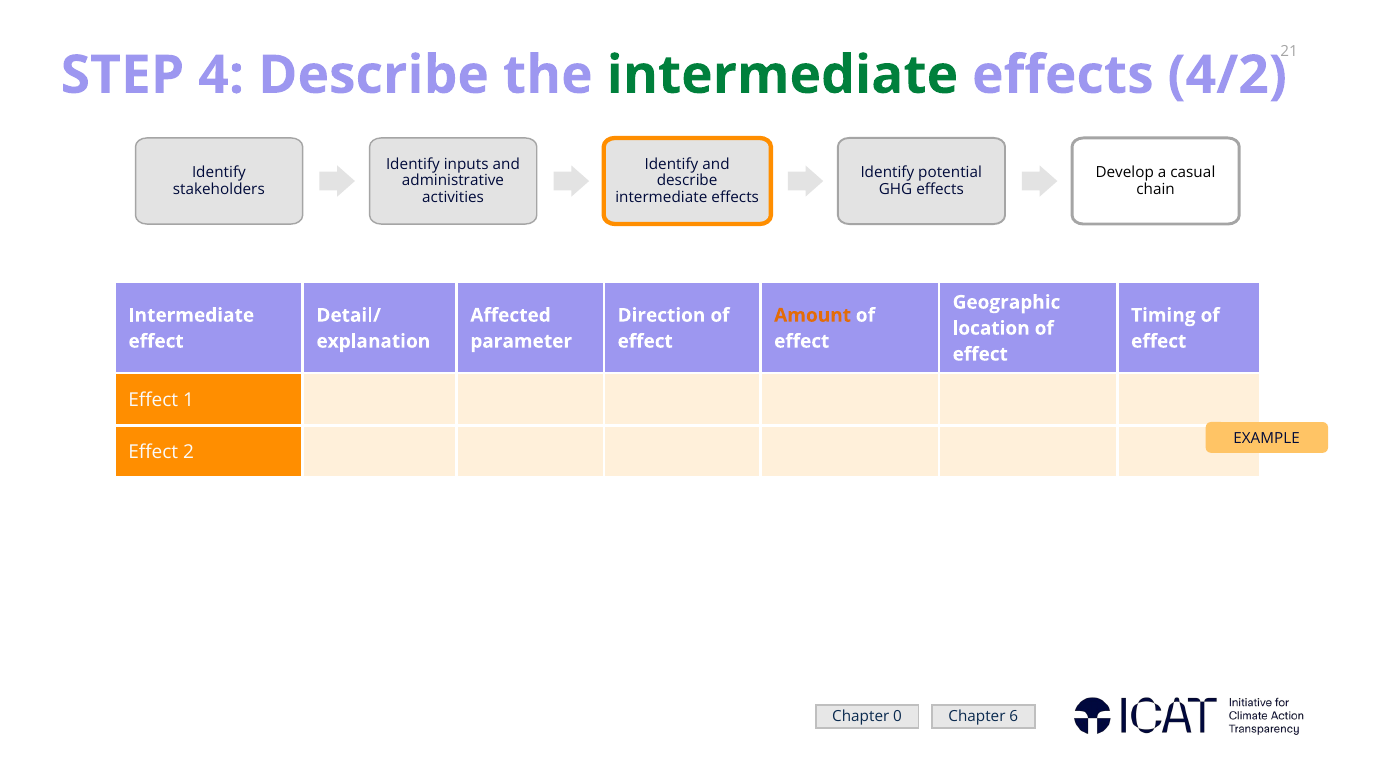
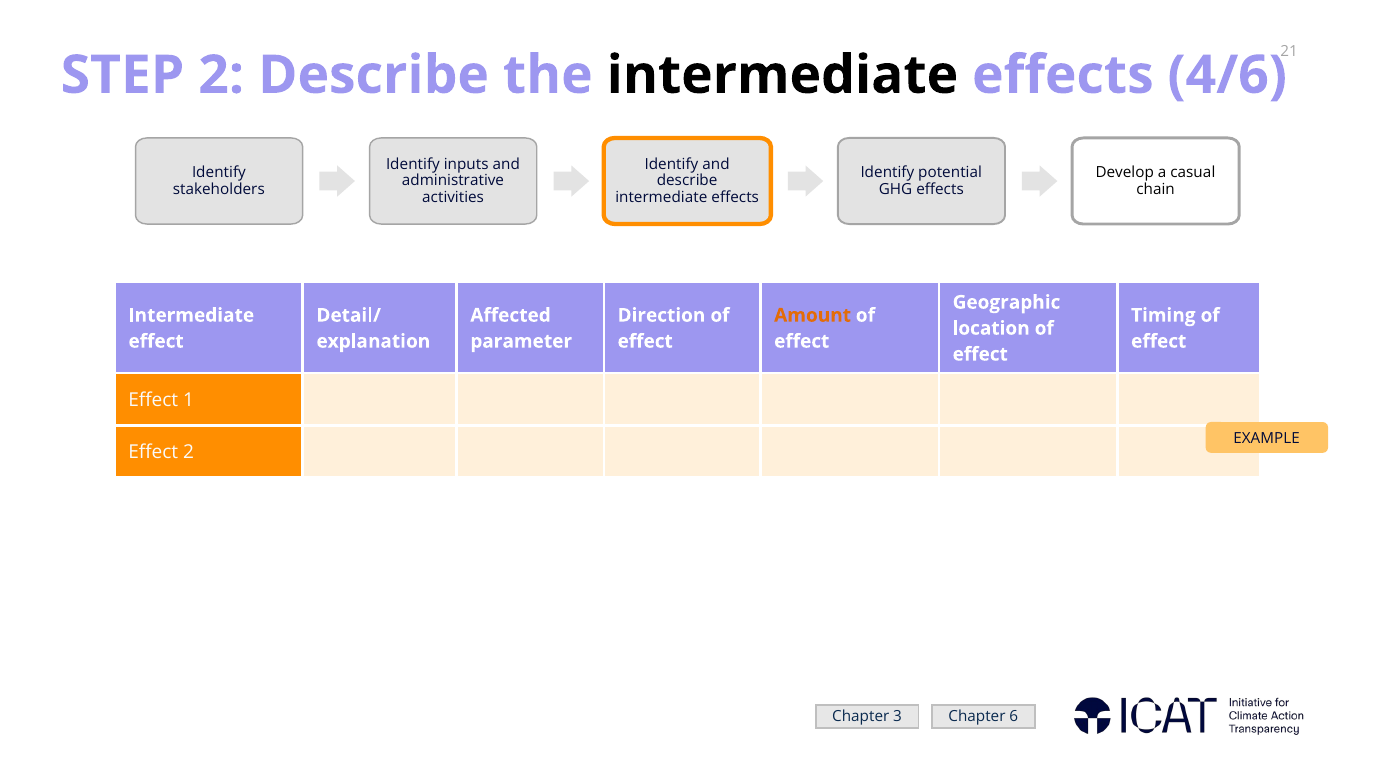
STEP 4: 4 -> 2 (221, 75)
intermediate colour: green -> black (782, 75)
4/2: 4/2 -> 4/6 (1227, 75)
0: 0 -> 3 (898, 716)
